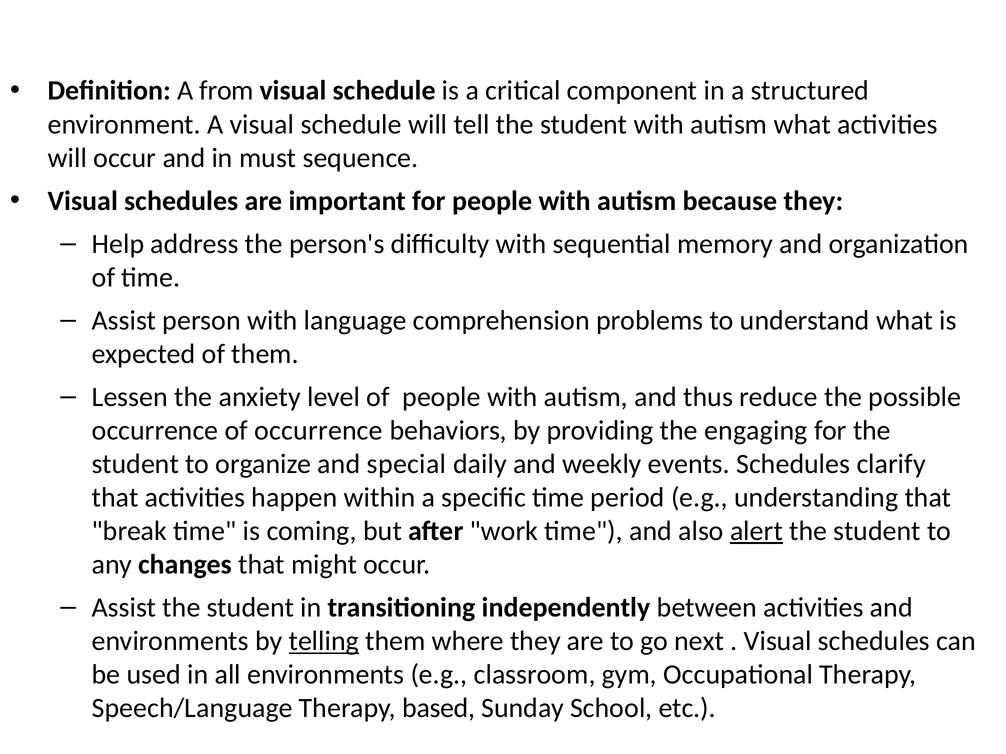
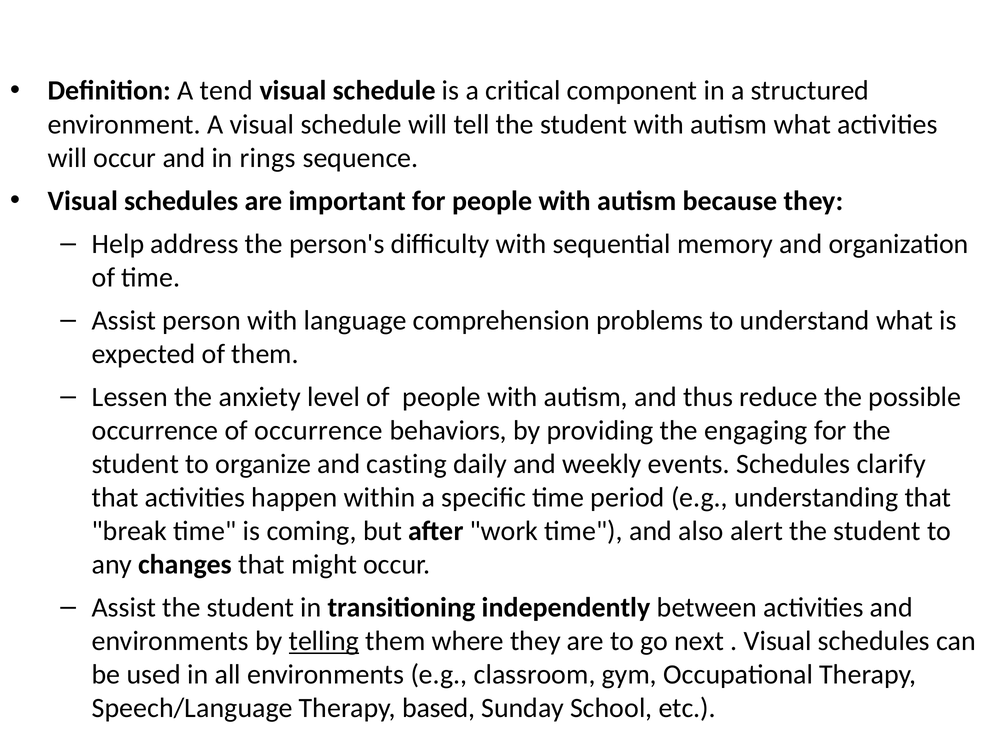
from: from -> tend (226, 91)
must: must -> rings (268, 158)
special: special -> casting (407, 464)
alert underline: present -> none (756, 531)
